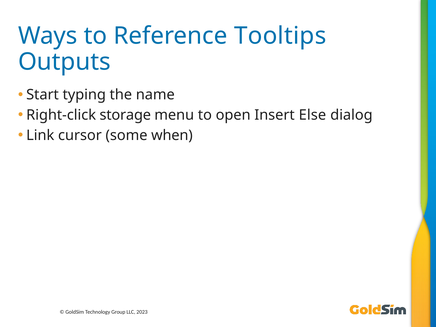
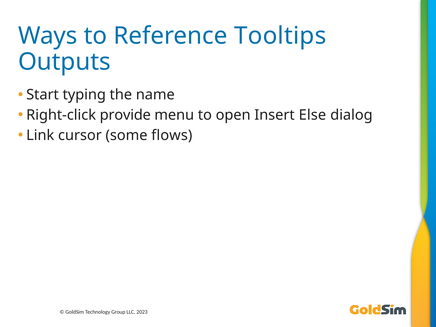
storage: storage -> provide (125, 115)
when: when -> flows (172, 135)
